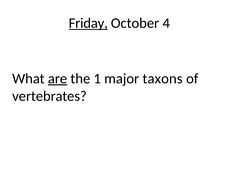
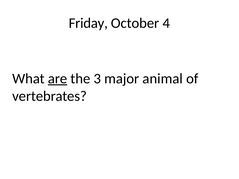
Friday underline: present -> none (88, 23)
1: 1 -> 3 (97, 79)
taxons: taxons -> animal (163, 79)
